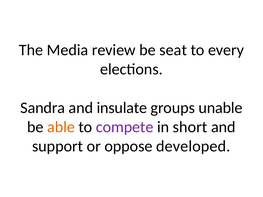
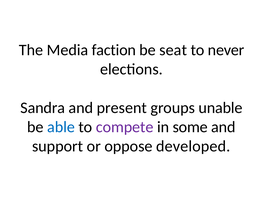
review: review -> faction (114, 50)
every: every -> never (226, 50)
insulate: insulate -> present (122, 108)
able colour: orange -> blue (61, 127)
short: short -> some (190, 127)
